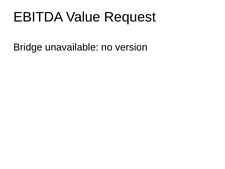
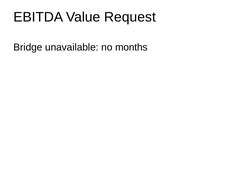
version: version -> months (131, 47)
